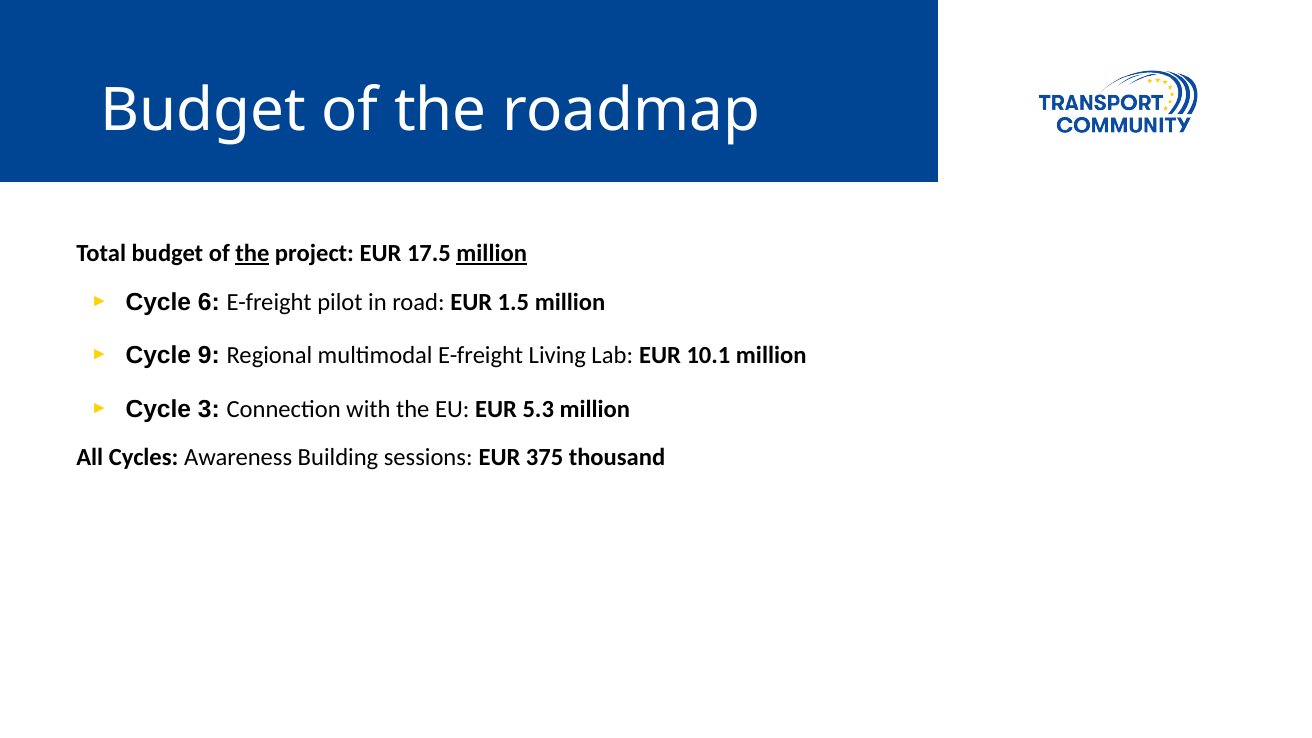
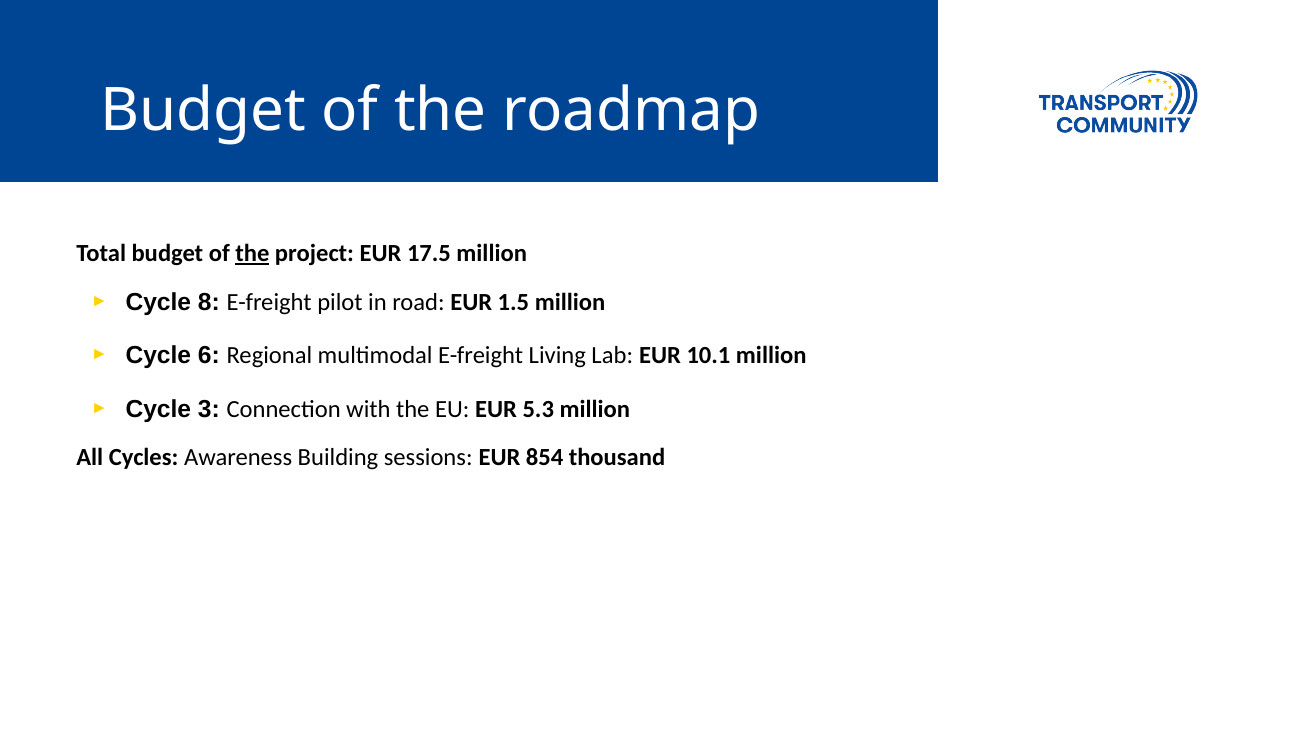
million underline: present -> none (492, 253)
6: 6 -> 8 (209, 302)
9: 9 -> 6 (209, 356)
375: 375 -> 854 (545, 457)
